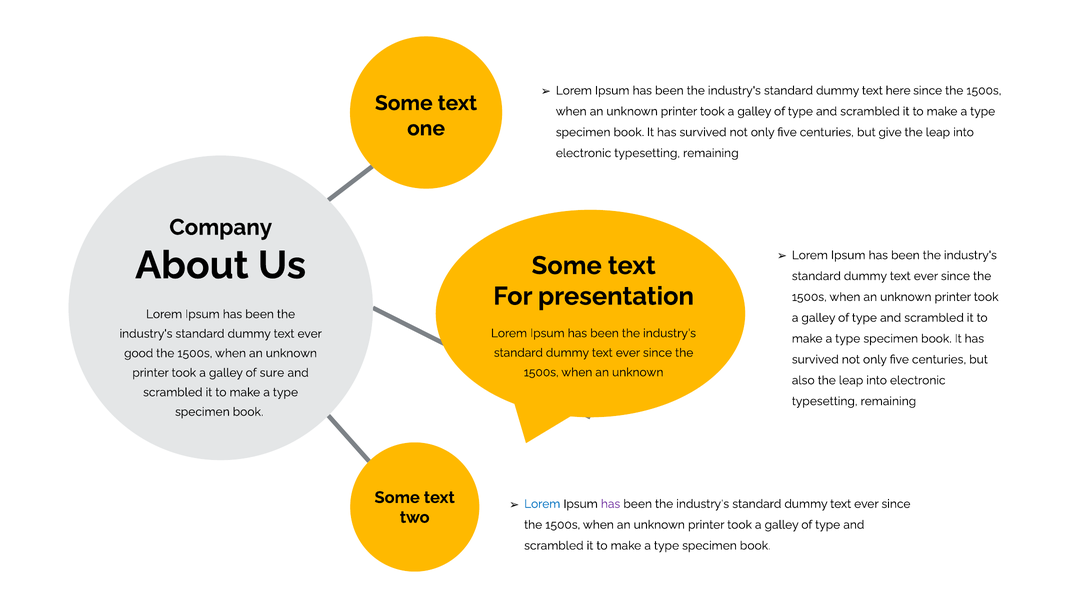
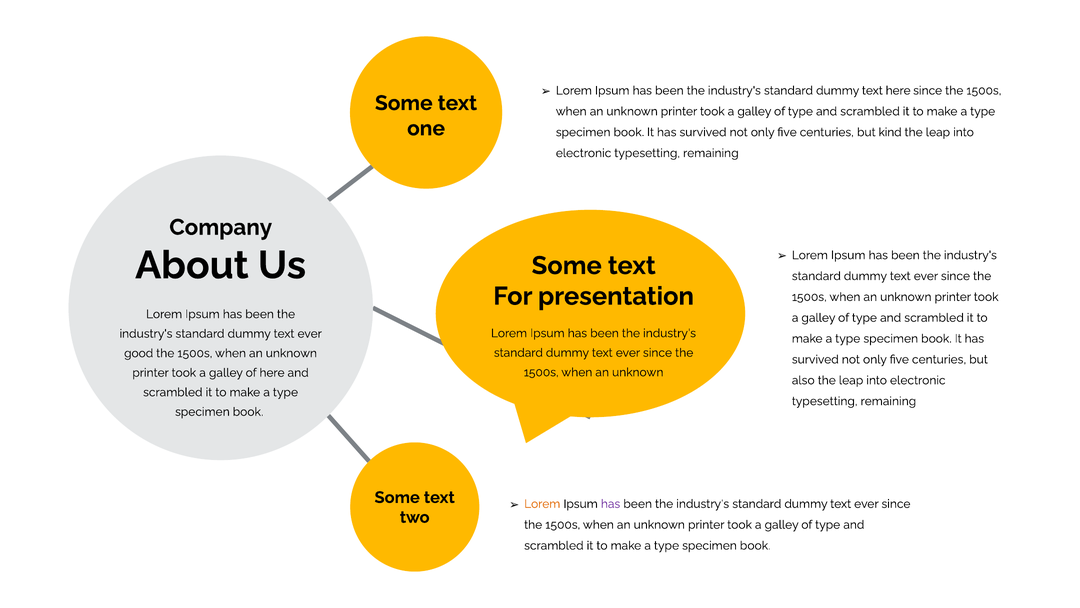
give: give -> kind (890, 132)
of sure: sure -> here (272, 372)
Lorem colour: blue -> orange (542, 504)
